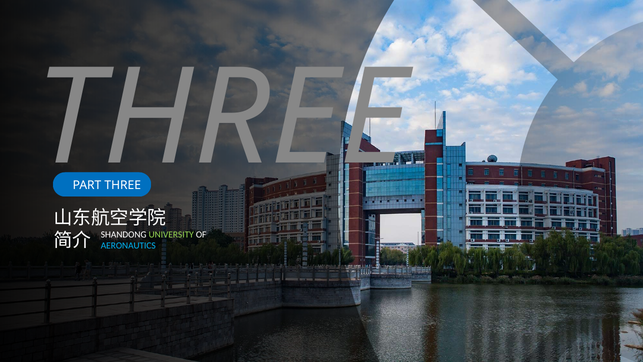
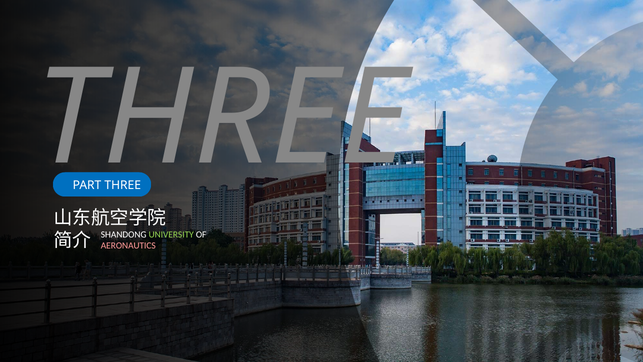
AERONAUTICS colour: light blue -> pink (128, 246)
